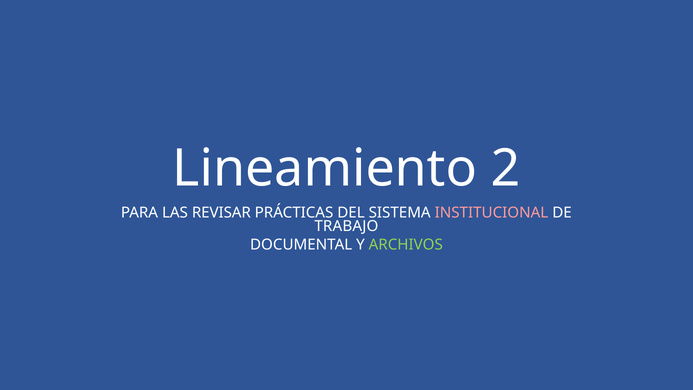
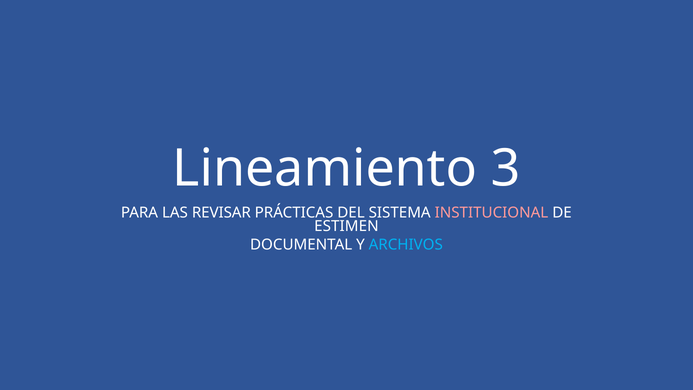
2: 2 -> 3 (506, 169)
TRABAJO: TRABAJO -> ESTIMEN (346, 226)
ARCHIVOS colour: light green -> light blue (406, 245)
